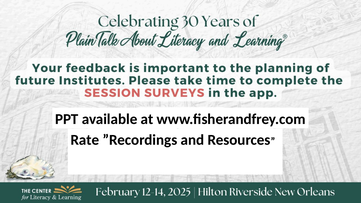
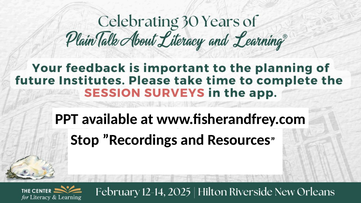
Rate: Rate -> Stop (85, 140)
